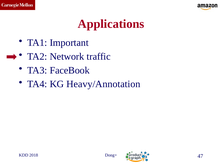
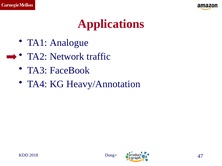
Important: Important -> Analogue (69, 43)
